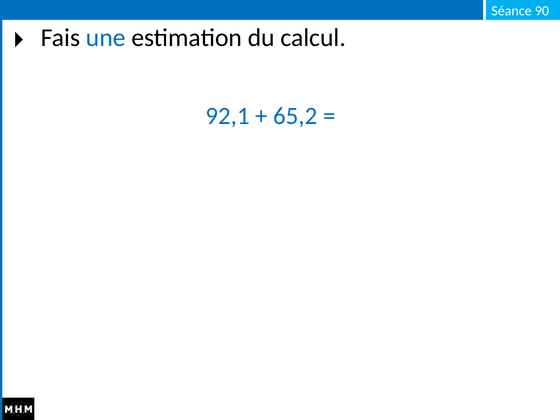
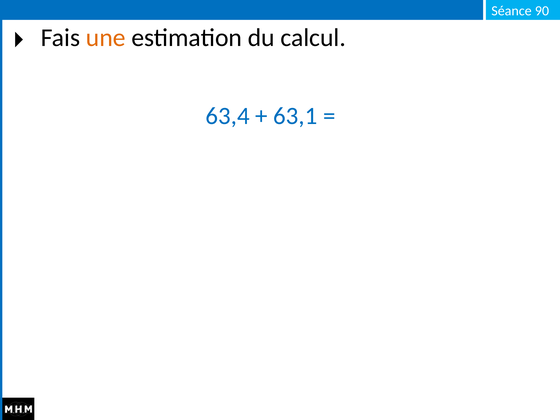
une colour: blue -> orange (106, 38)
92,1: 92,1 -> 63,4 (228, 116)
65,2: 65,2 -> 63,1 (295, 116)
